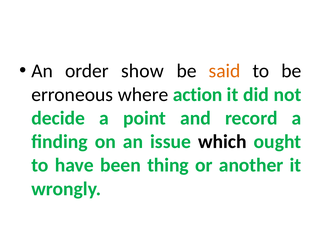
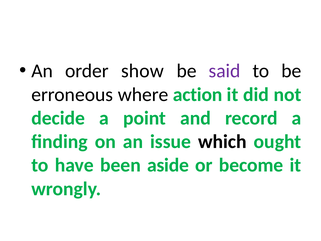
said colour: orange -> purple (225, 71)
thing: thing -> aside (168, 165)
another: another -> become (251, 165)
